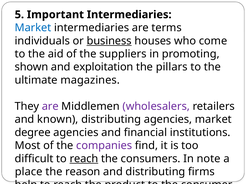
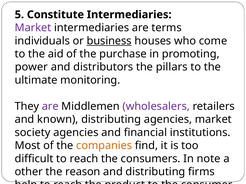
Important: Important -> Constitute (55, 15)
Market colour: blue -> purple (33, 28)
suppliers: suppliers -> purchase (123, 54)
shown: shown -> power (31, 67)
exploitation: exploitation -> distributors (103, 67)
magazines: magazines -> monitoring (90, 80)
degree: degree -> society (33, 133)
companies colour: purple -> orange (104, 146)
reach underline: present -> none (84, 159)
place: place -> other (29, 172)
